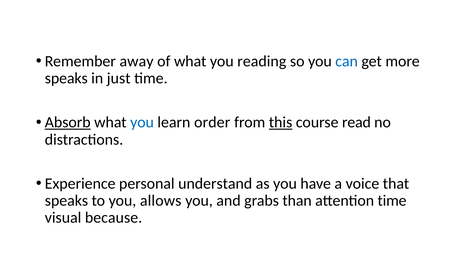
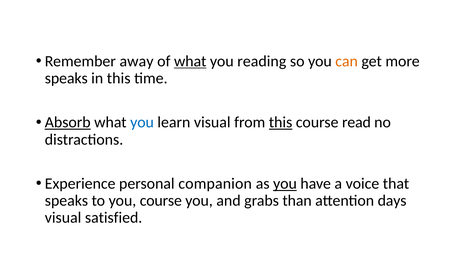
what underline: none -> present (190, 61)
can colour: blue -> orange (347, 61)
in just: just -> this (119, 78)
learn order: order -> visual (212, 122)
understand: understand -> companion (215, 184)
you underline: none -> present (285, 184)
you allows: allows -> course (161, 201)
attention time: time -> days (392, 201)
because: because -> satisfied (114, 218)
